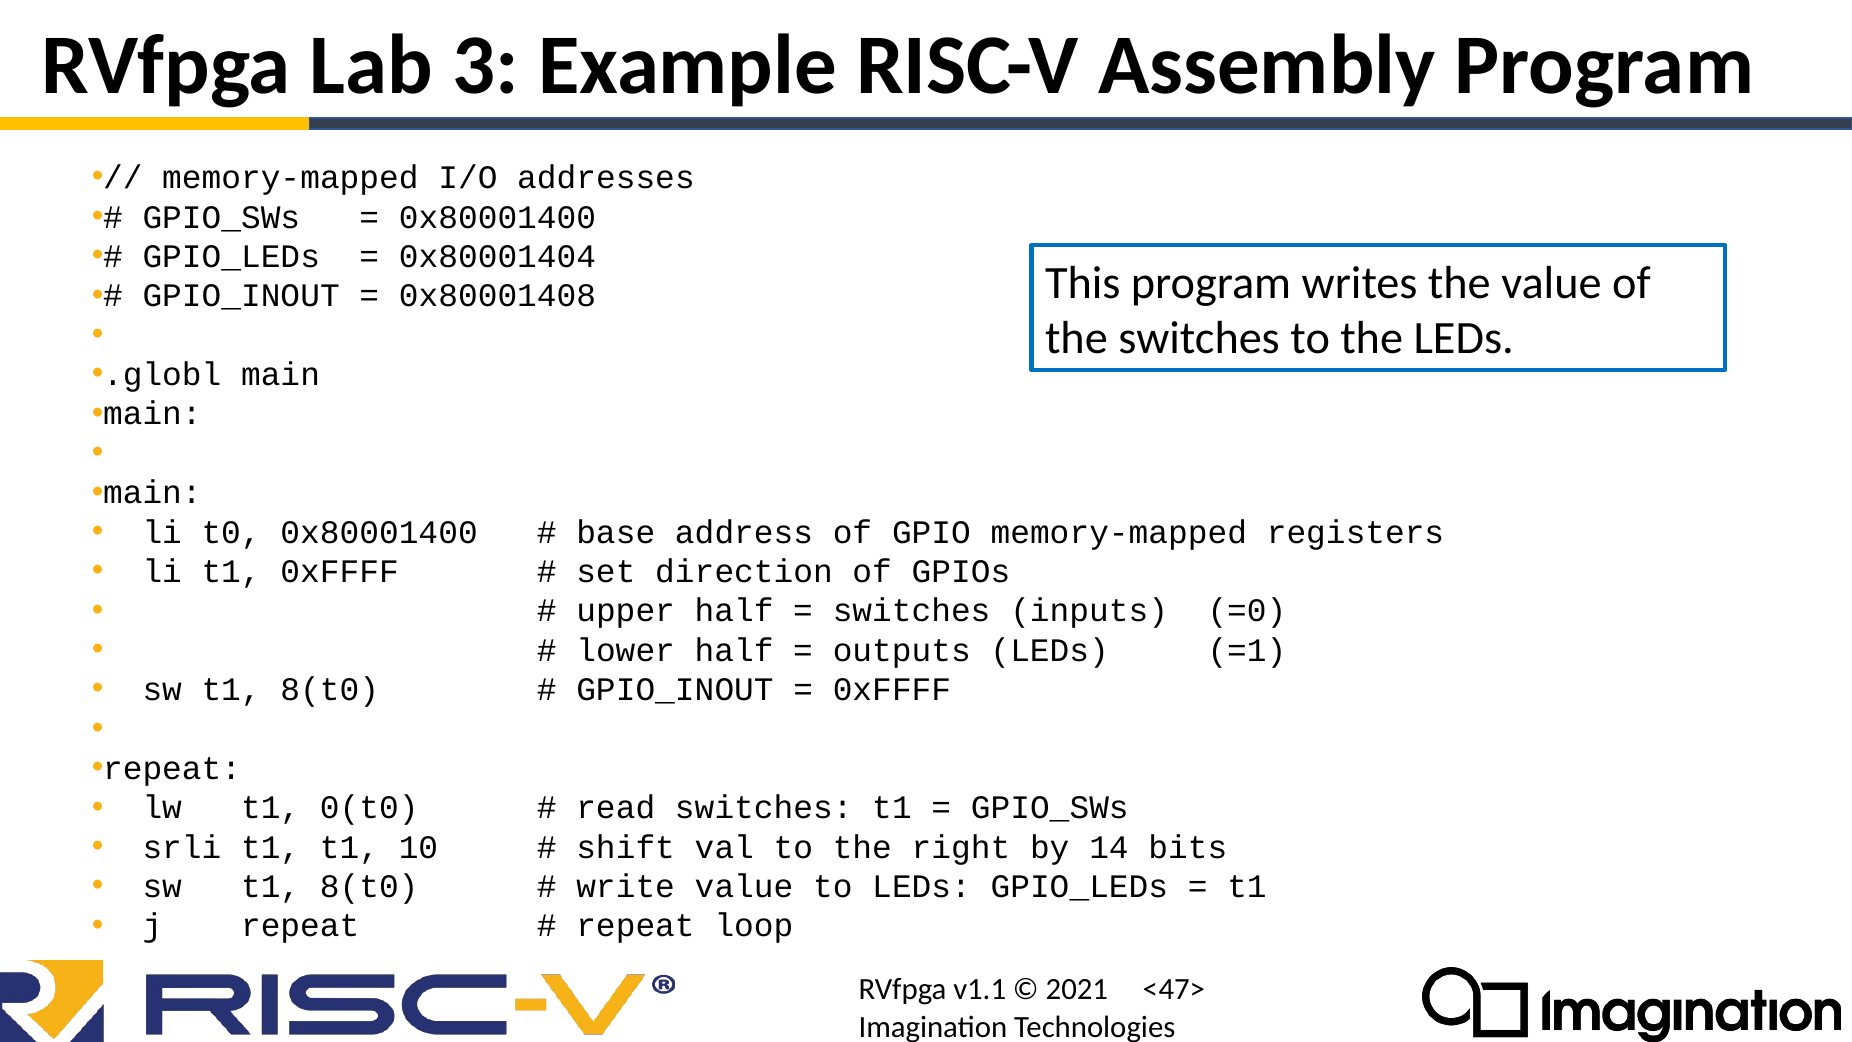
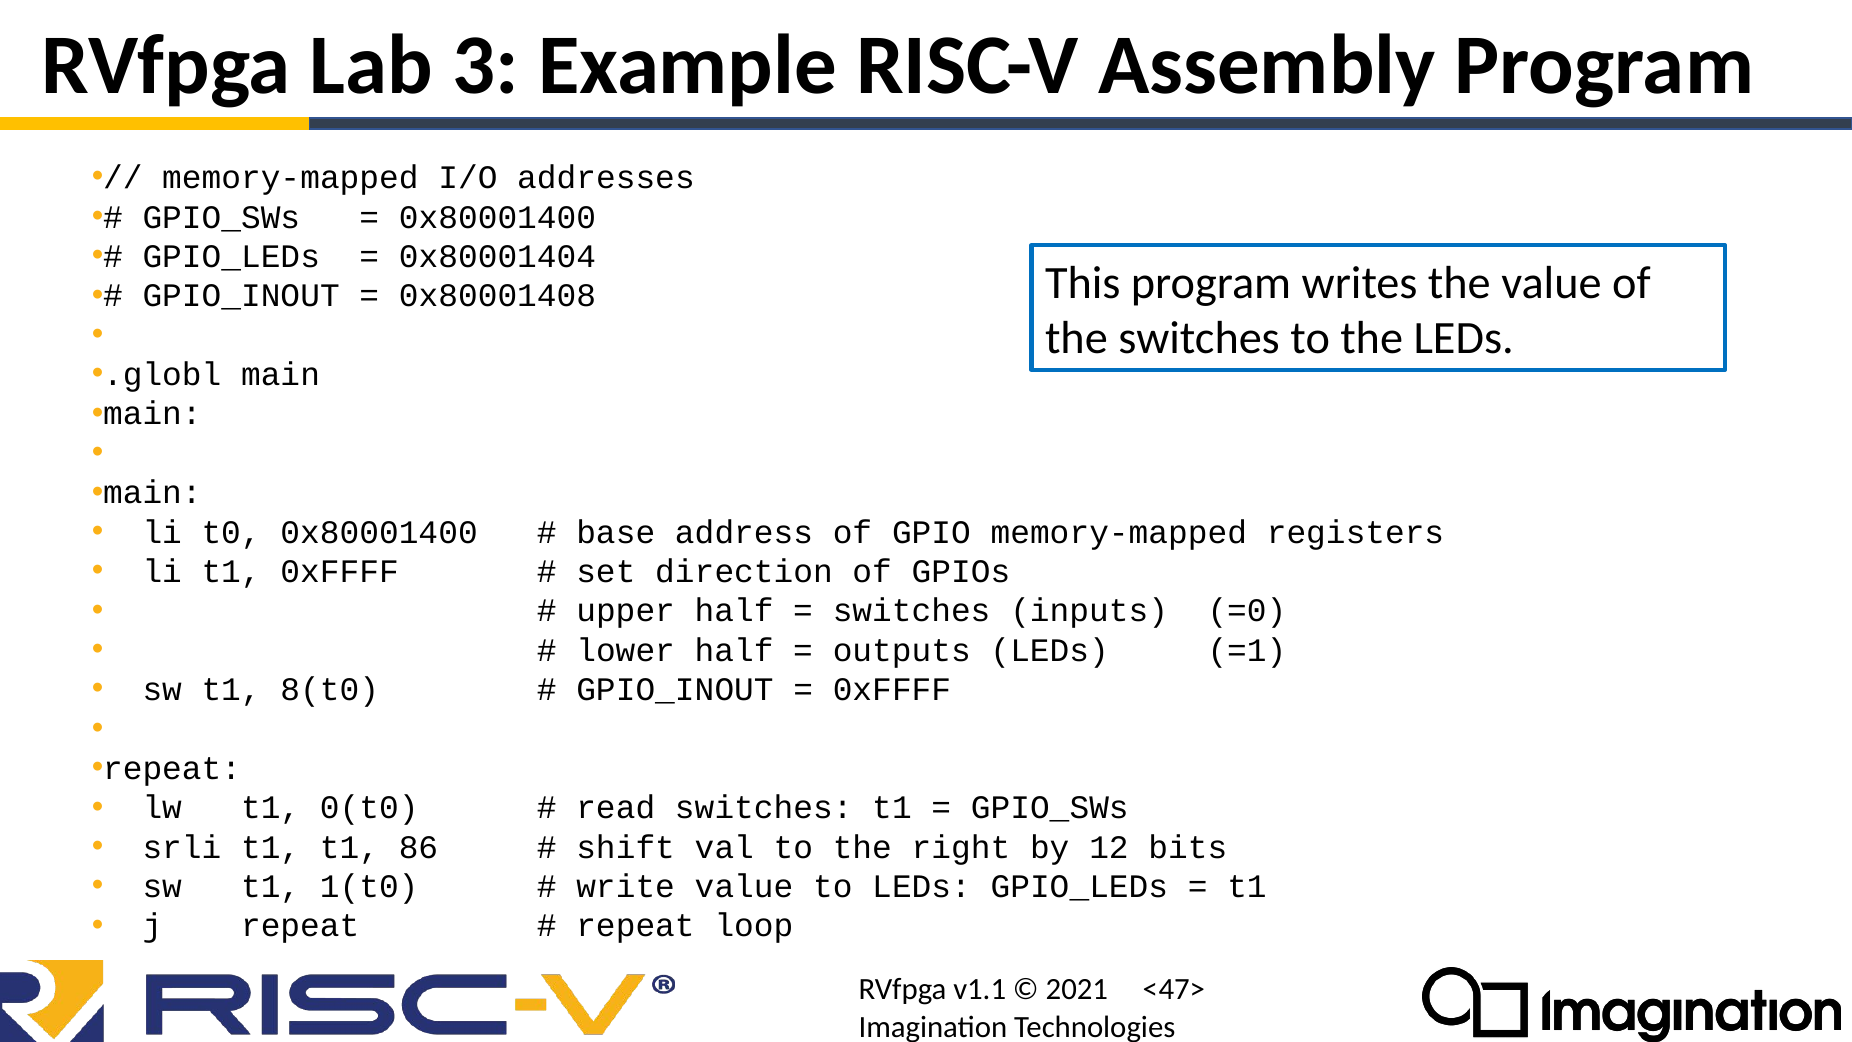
10: 10 -> 86 (418, 847)
14: 14 -> 12 (1109, 847)
8(t0: 8(t0 -> 1(t0 (369, 886)
